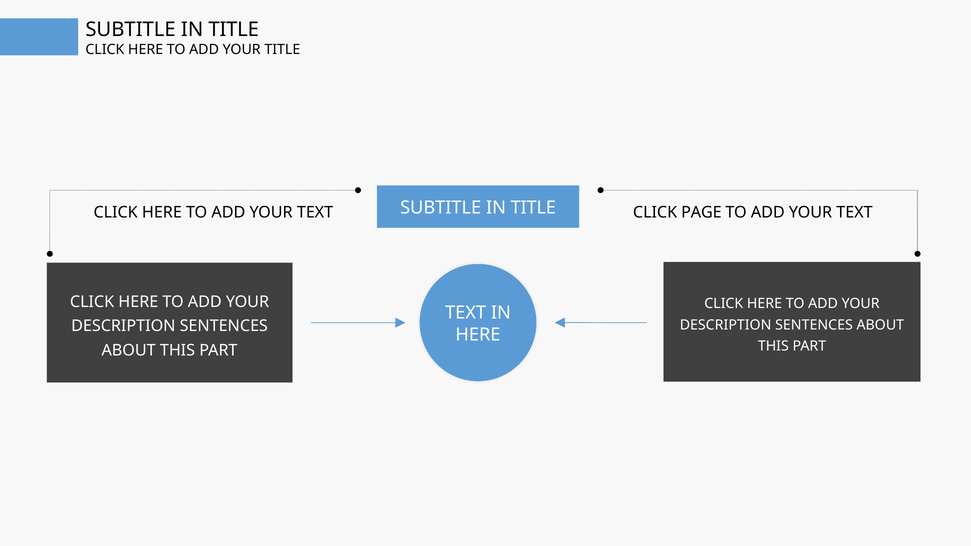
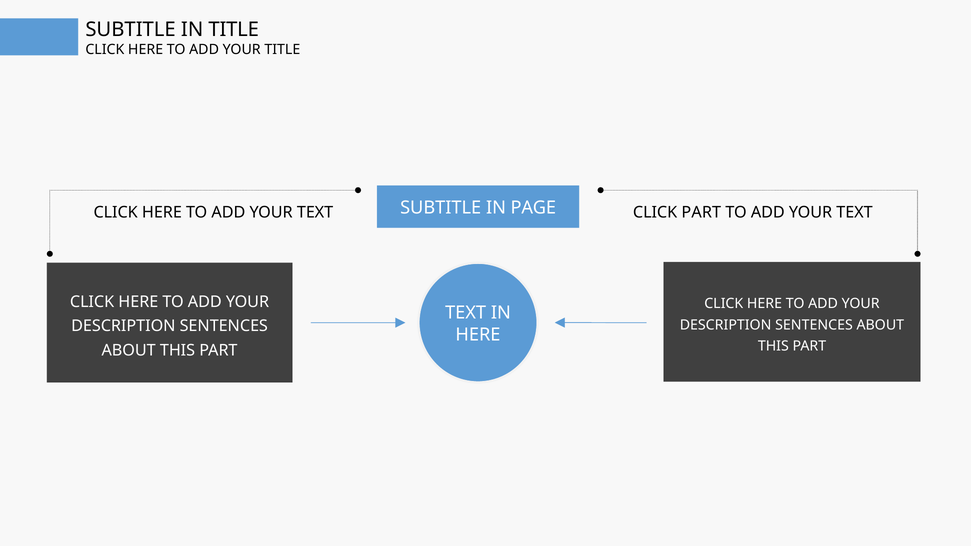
TITLE: TITLE -> PAGE (533, 208)
CLICK PAGE: PAGE -> PART (701, 212)
